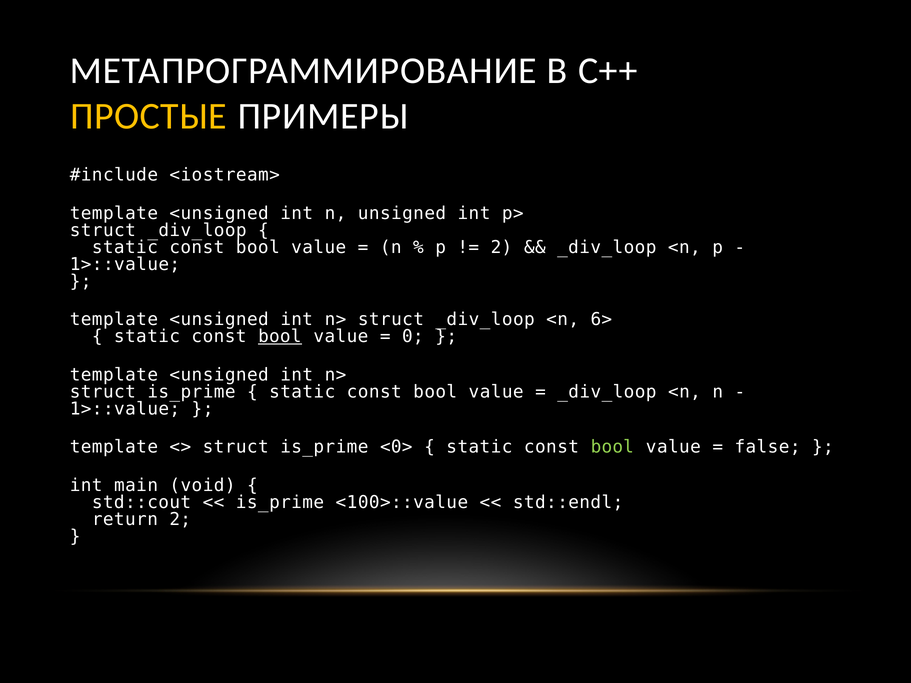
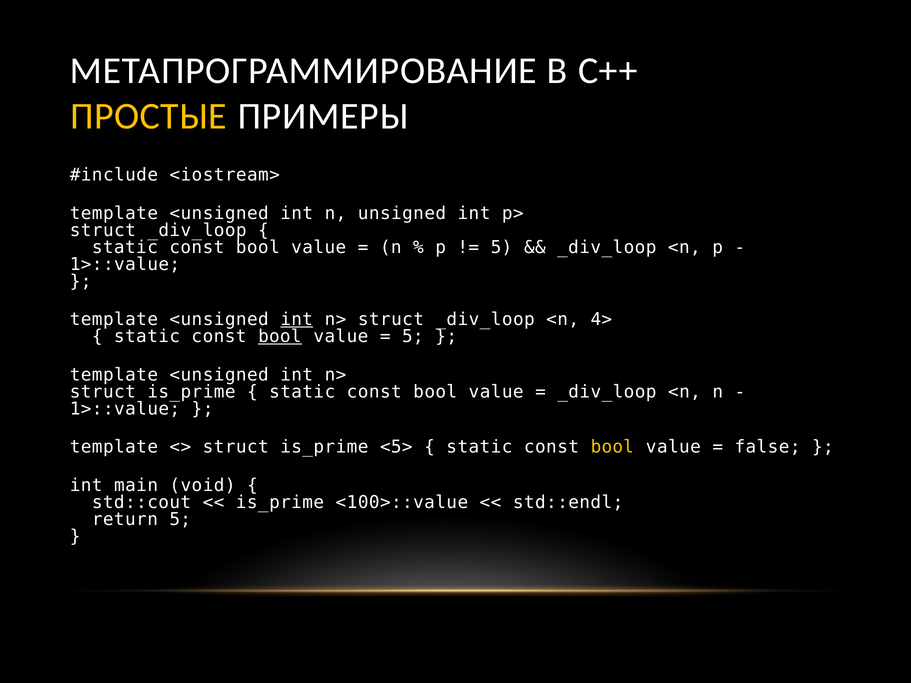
2: 2 -> 5 (501, 247)
int underline: none -> present (297, 320)
6>: 6> -> 4> (601, 320)
0: 0 -> 5 (413, 337)
<0>: <0> -> <5> (396, 447)
bool colour: light green -> yellow (612, 447)
return 2: 2 -> 5 (180, 519)
